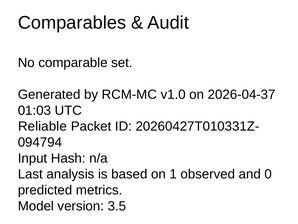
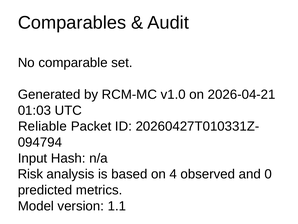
2026-04-37: 2026-04-37 -> 2026-04-21 (242, 94)
Last: Last -> Risk (30, 174)
1: 1 -> 4 (173, 174)
3.5: 3.5 -> 1.1 (117, 206)
